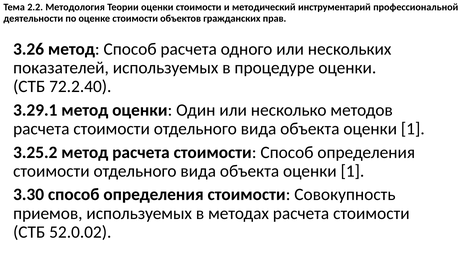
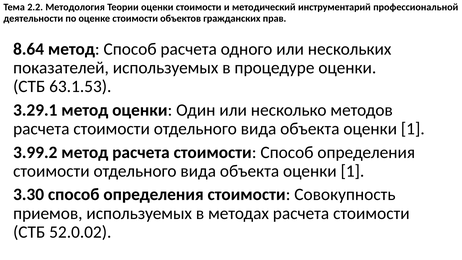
3.26: 3.26 -> 8.64 (29, 49)
72.2.40: 72.2.40 -> 63.1.53 (80, 86)
3.25.2: 3.25.2 -> 3.99.2 (35, 152)
